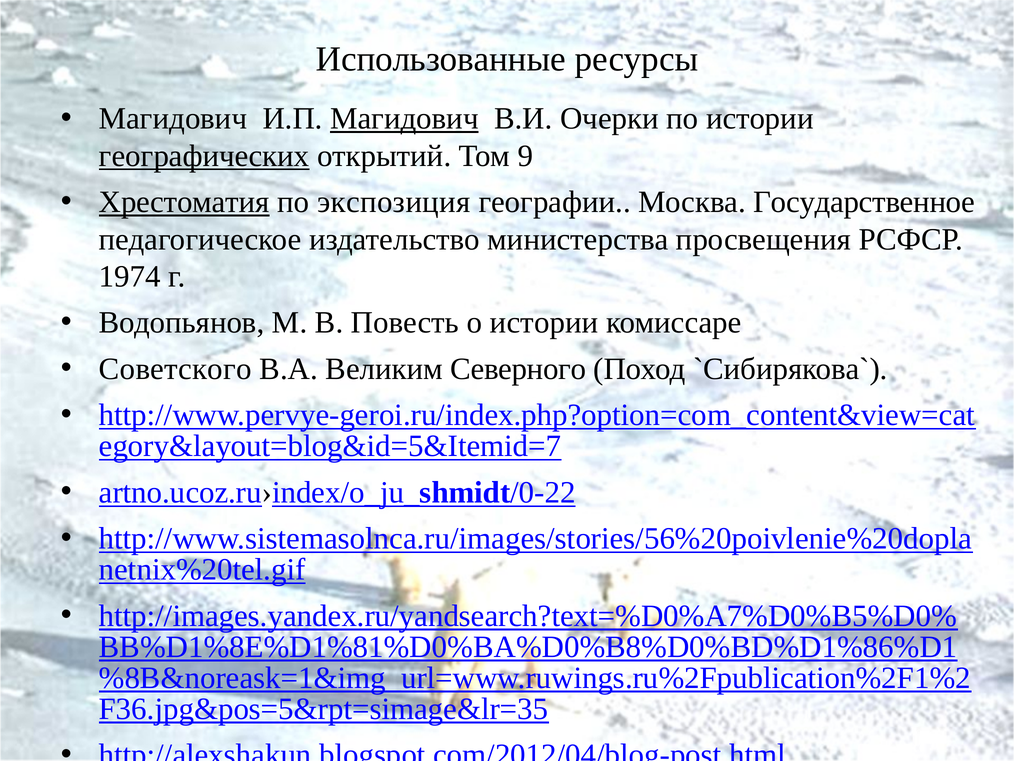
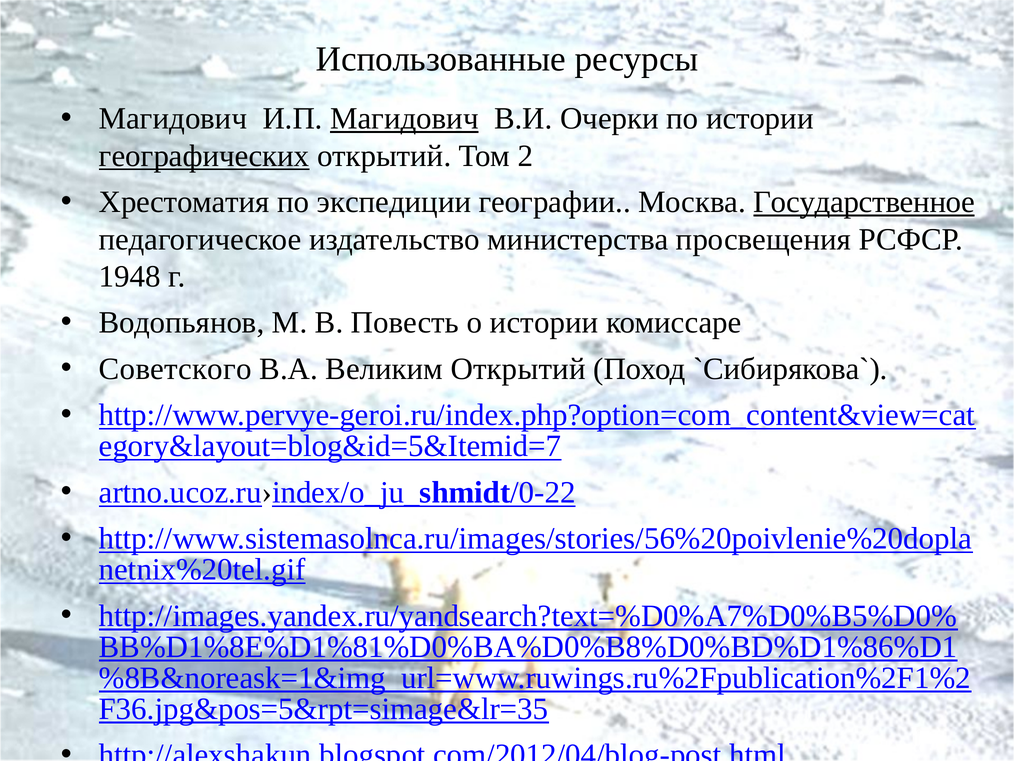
9: 9 -> 2 (525, 156)
Хрестоматия underline: present -> none (184, 202)
экспозиция: экспозиция -> экспедиции (394, 202)
Государственное underline: none -> present (864, 202)
1974: 1974 -> 1948 (130, 276)
Великим Северного: Северного -> Открытий (518, 369)
